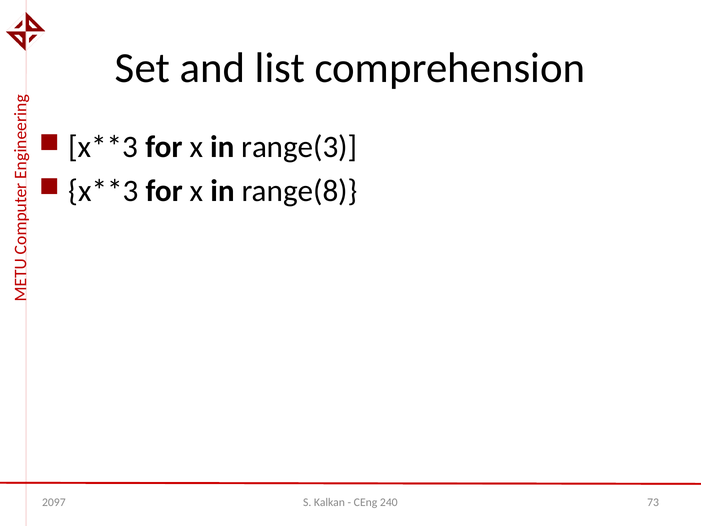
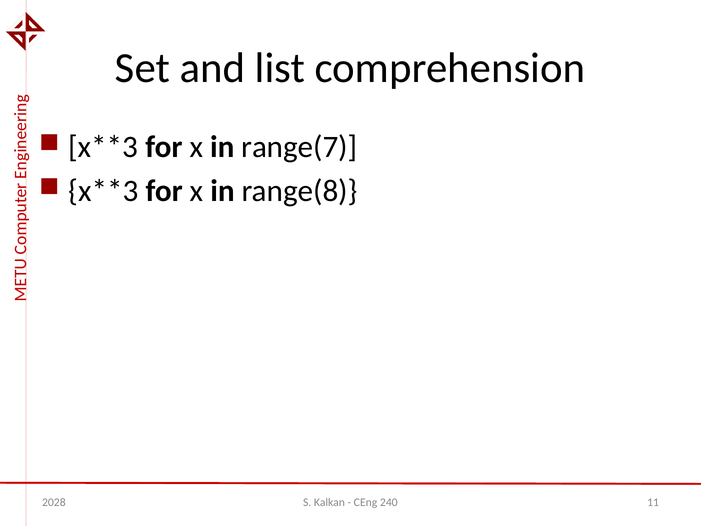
range(3: range(3 -> range(7 (299, 147)
2097: 2097 -> 2028 (54, 502)
73: 73 -> 11 (653, 502)
